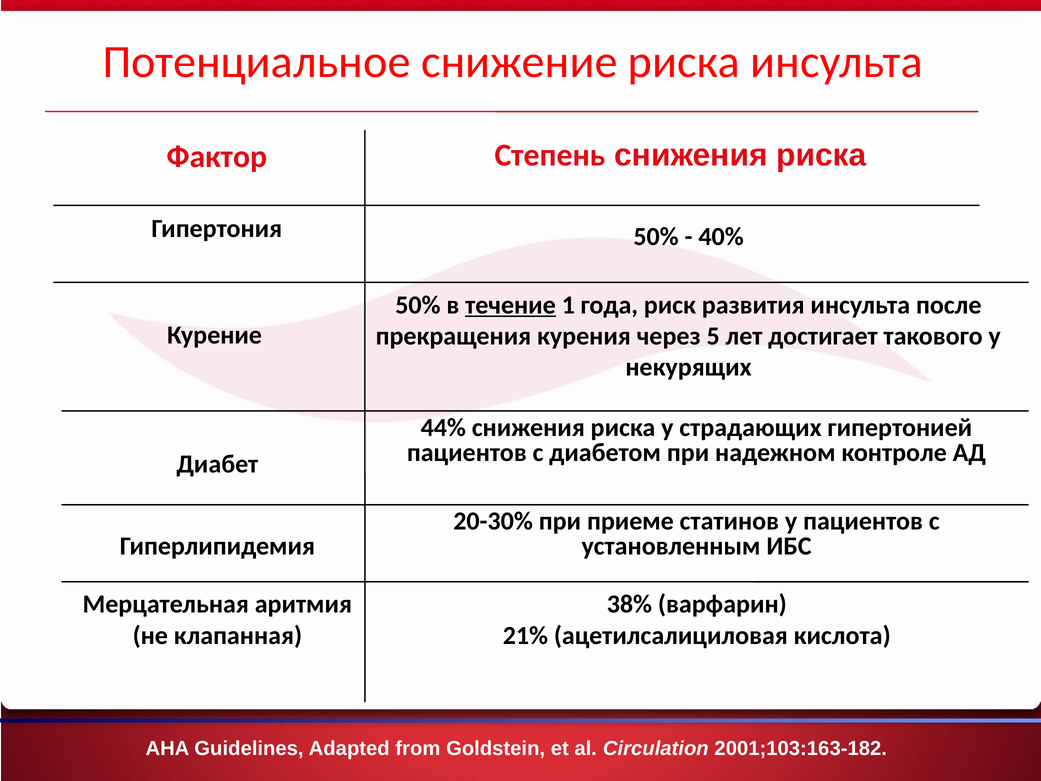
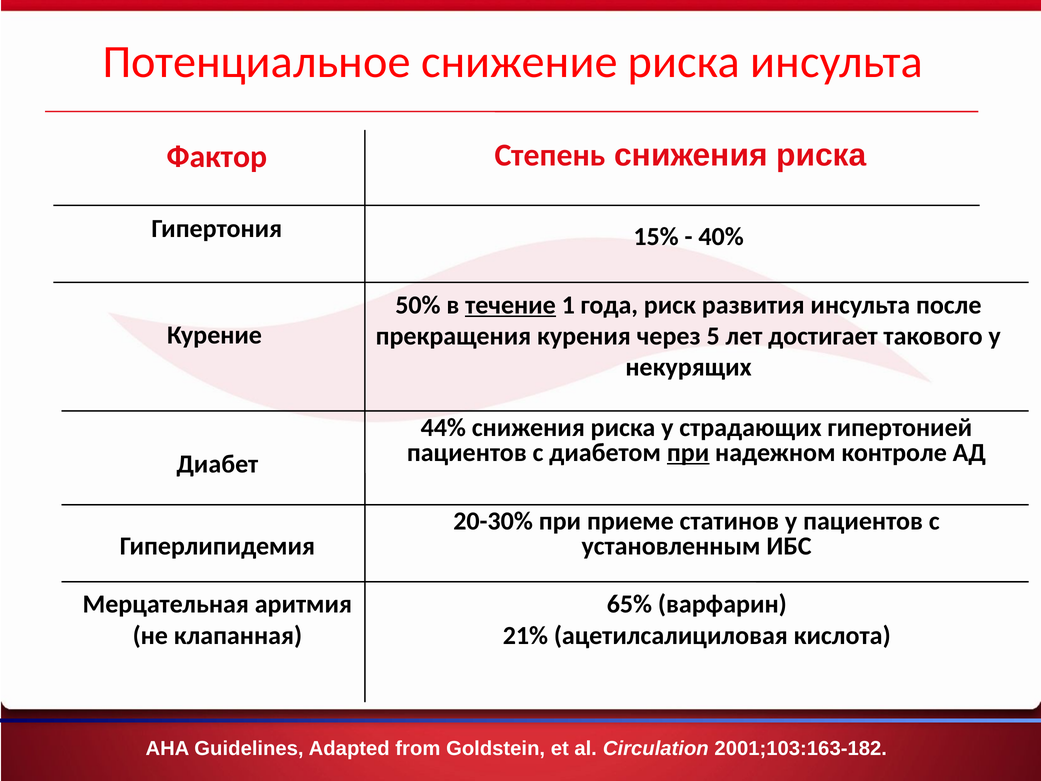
50%: 50% -> 15% (656, 237)
при underline: none -> present (688, 452)
38%: 38% -> 65% (629, 604)
